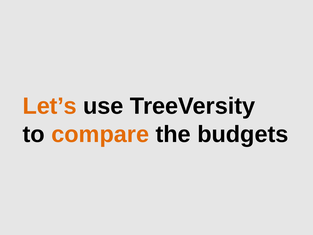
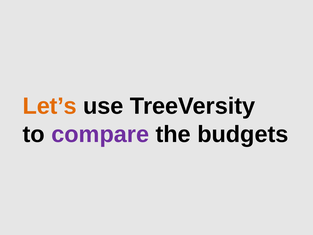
compare colour: orange -> purple (100, 134)
